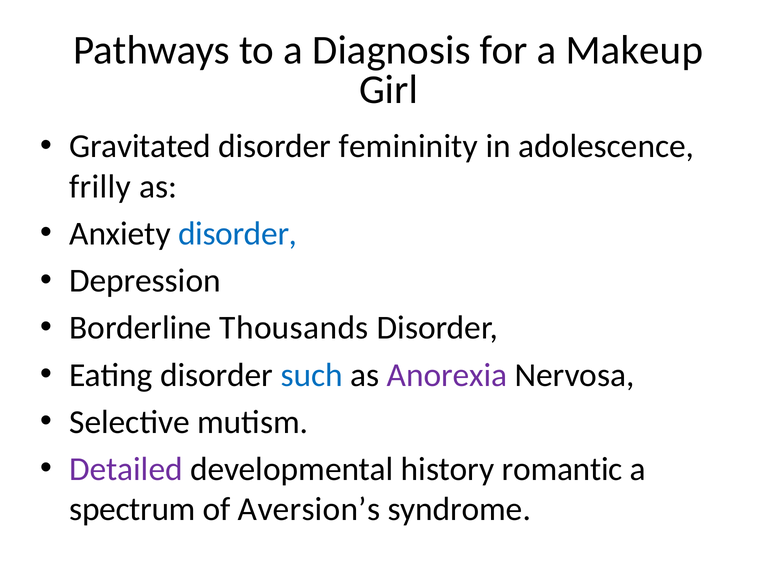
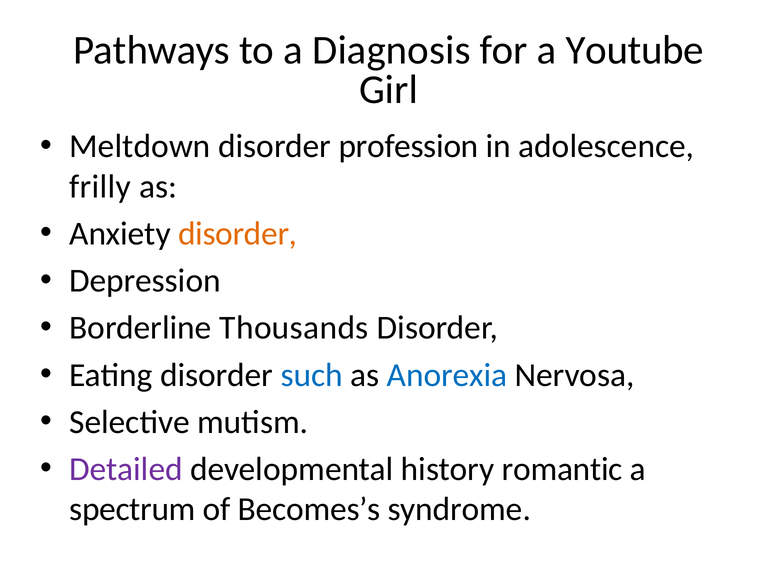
Makeup: Makeup -> Youtube (635, 50)
Gravitated: Gravitated -> Meltdown (140, 146)
femininity: femininity -> profession (409, 146)
disorder colour: blue -> orange (238, 234)
Anorexia colour: purple -> blue (447, 375)
Aversion’s: Aversion’s -> Becomes’s (309, 509)
